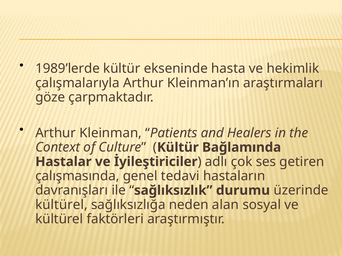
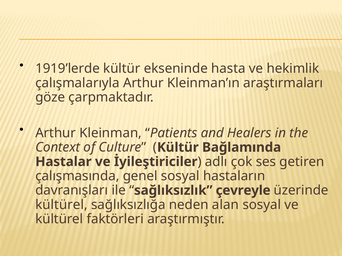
1989’lerde: 1989’lerde -> 1919’lerde (68, 69)
genel tedavi: tedavi -> sosyal (180, 176)
durumu: durumu -> çevreyle (243, 191)
